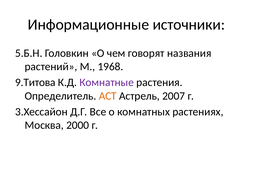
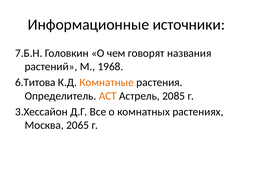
5.Б.Н: 5.Б.Н -> 7.Б.Н (29, 53)
9.Титова: 9.Титова -> 6.Титова (35, 82)
Комнатные colour: purple -> orange (107, 82)
2007: 2007 -> 2085 (174, 96)
2000: 2000 -> 2065 (78, 125)
